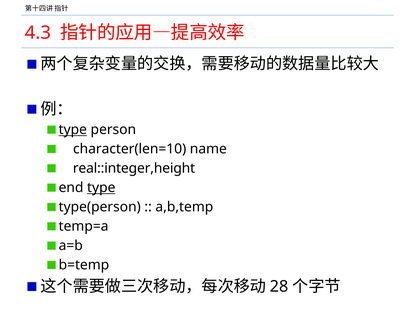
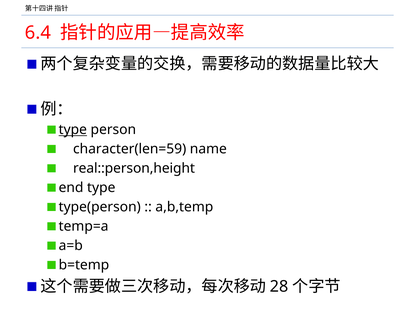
4.3: 4.3 -> 6.4 (38, 33)
character(len=10: character(len=10 -> character(len=59 (130, 149)
real::integer,height: real::integer,height -> real::person,height (134, 168)
type underline: present -> none (101, 188)
